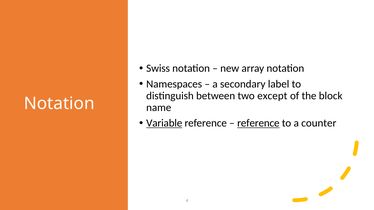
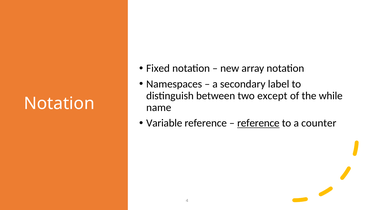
Swiss: Swiss -> Fixed (158, 68)
block: block -> while (331, 96)
Variable underline: present -> none (164, 123)
